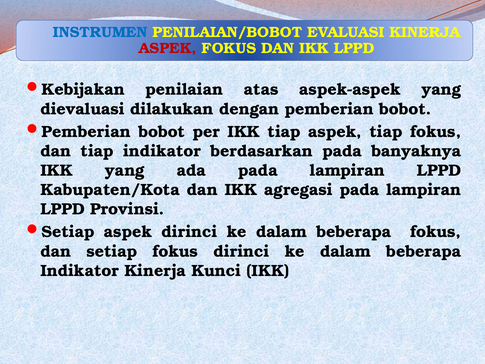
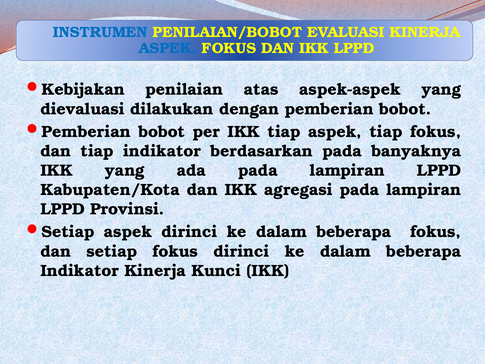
ASPEK colour: red -> blue (168, 48)
